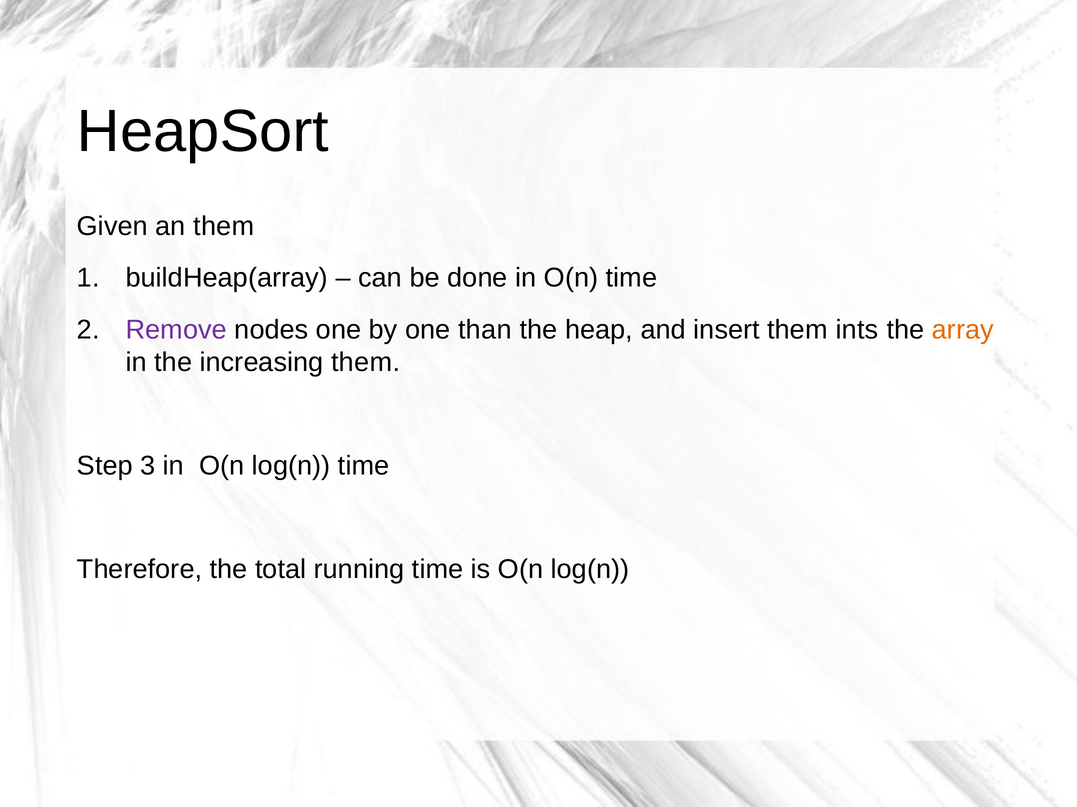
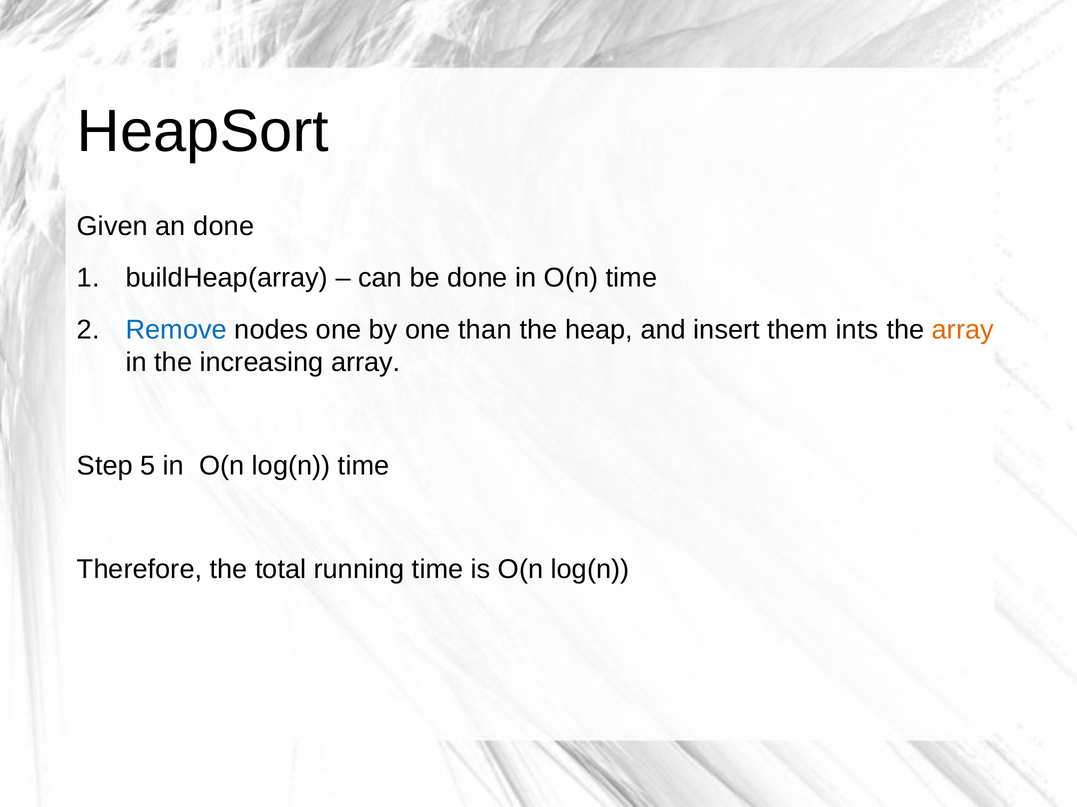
an them: them -> done (224, 226)
Remove colour: purple -> blue (176, 330)
increasing them: them -> array (366, 363)
3: 3 -> 5 (148, 466)
